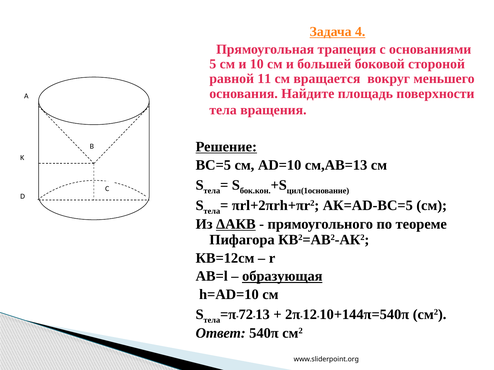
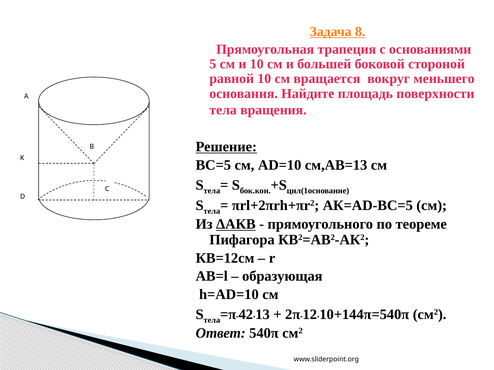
4: 4 -> 8 (360, 32)
равной 11: 11 -> 10 (264, 79)
образующая underline: present -> none (282, 277)
72: 72 -> 42 (246, 315)
